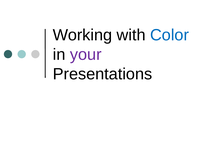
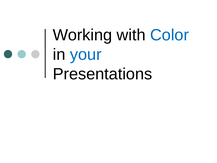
your colour: purple -> blue (86, 54)
